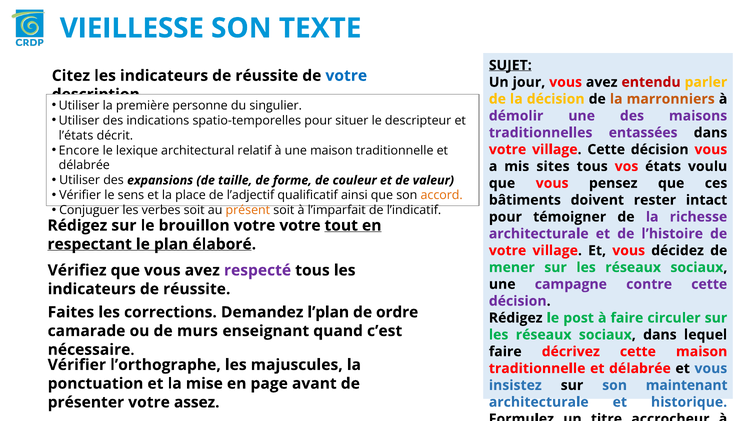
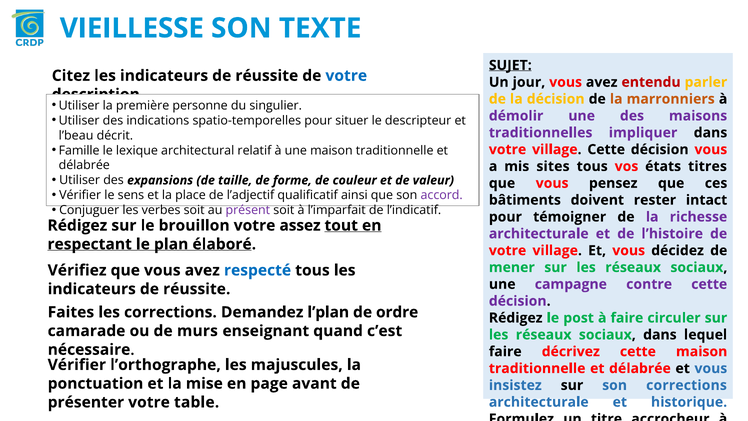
entassées: entassées -> impliquer (643, 133)
l’états: l’états -> l’beau (76, 135)
Encore: Encore -> Famille (79, 150)
voulu: voulu -> titres (708, 166)
accord colour: orange -> purple (442, 195)
présent colour: orange -> purple (248, 210)
votre votre: votre -> assez (300, 225)
respecté colour: purple -> blue (258, 270)
son maintenant: maintenant -> corrections (687, 385)
assez: assez -> table (197, 402)
